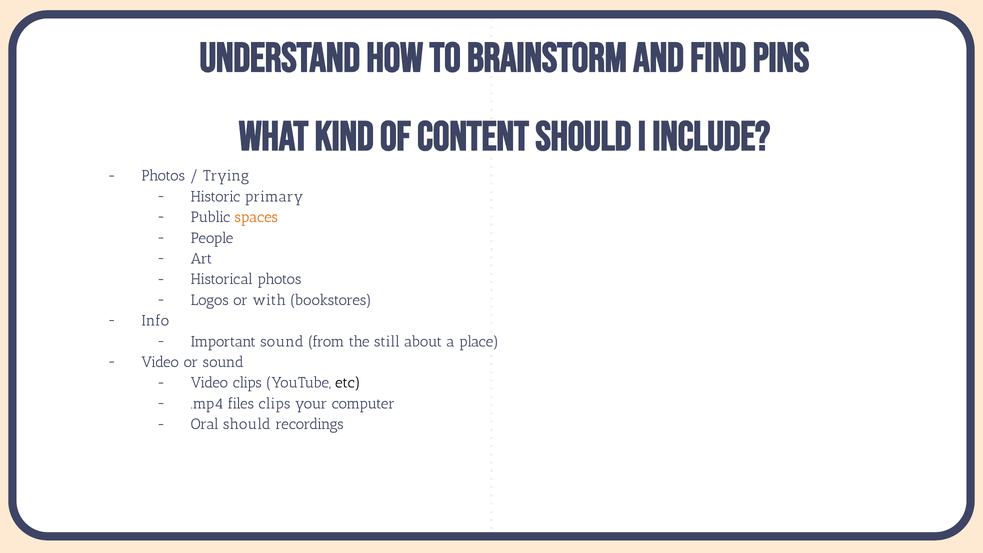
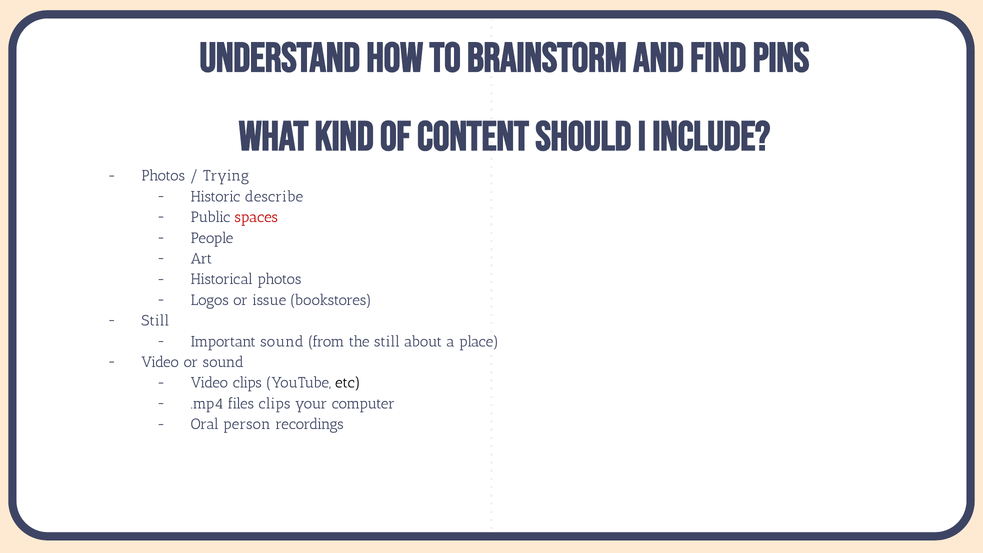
primary: primary -> describe (274, 197)
spaces colour: orange -> red (256, 217)
with: with -> issue (269, 300)
Info: Info -> Still (155, 321)
Oral should: should -> person (247, 424)
